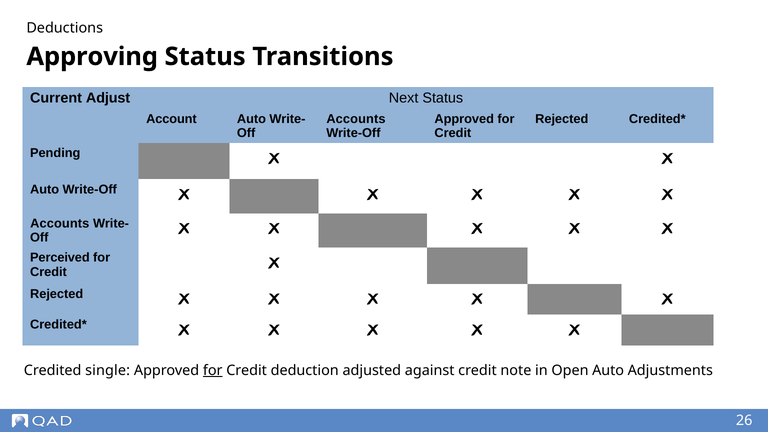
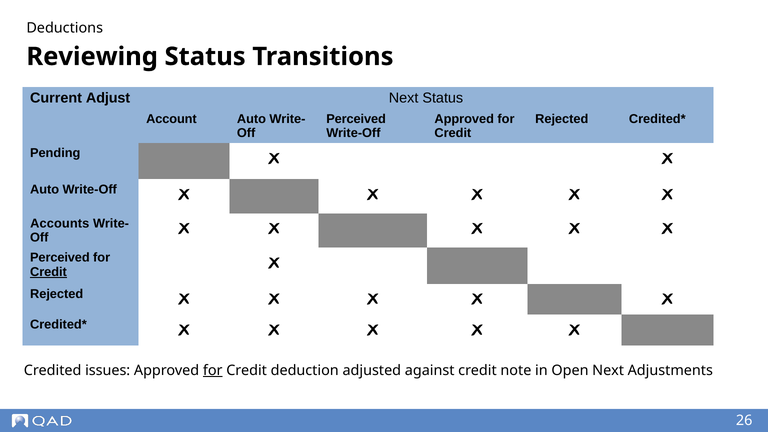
Approving: Approving -> Reviewing (92, 57)
Accounts: Accounts -> Perceived (356, 119)
Credit underline: none -> present (48, 272)
single: single -> issues (108, 370)
Open Auto: Auto -> Next (608, 370)
